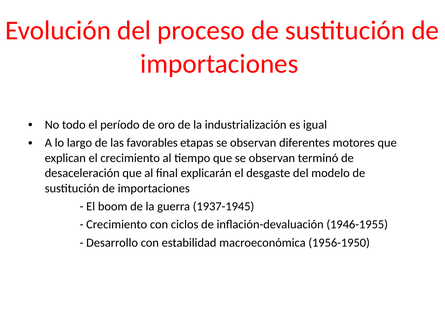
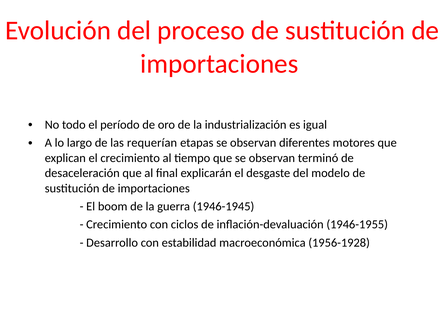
favorables: favorables -> requerían (152, 143)
1937-1945: 1937-1945 -> 1946-1945 (224, 206)
1956-1950: 1956-1950 -> 1956-1928 (339, 242)
